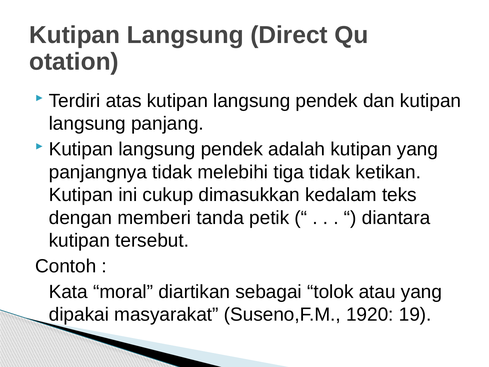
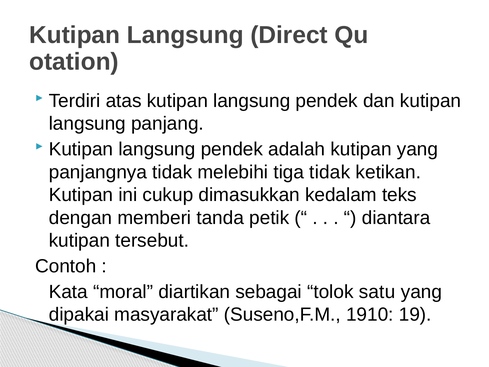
atau: atau -> satu (377, 292)
1920: 1920 -> 1910 (370, 314)
